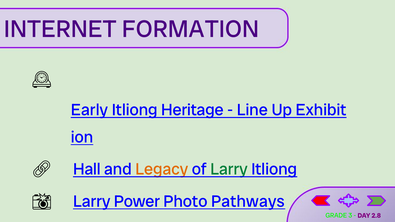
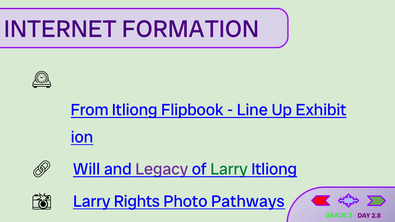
Early: Early -> From (90, 110)
Heritage: Heritage -> Flipbook (192, 110)
Hall: Hall -> Will (87, 169)
Legacy colour: orange -> purple (162, 169)
Power: Power -> Rights (137, 202)
